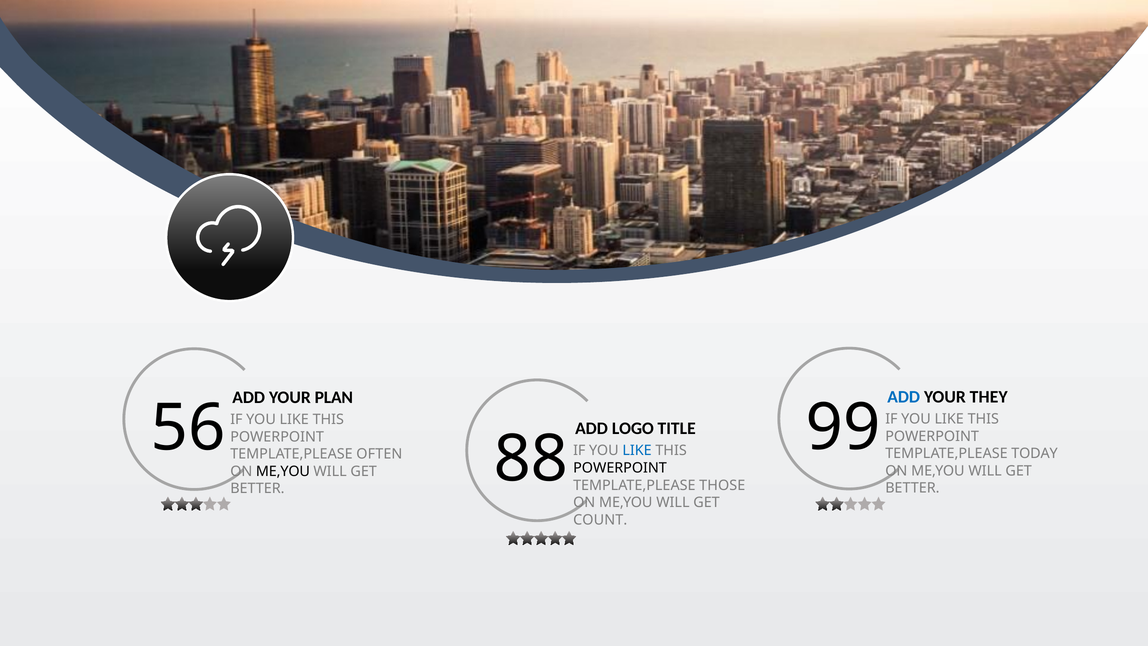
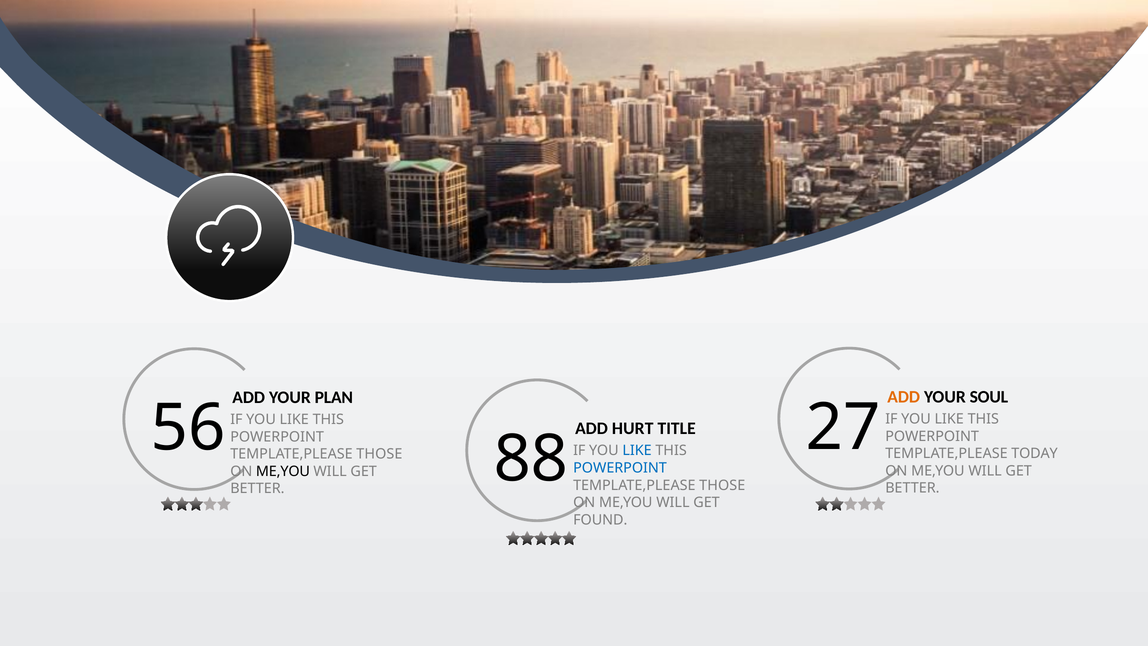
ADD colour: blue -> orange (904, 397)
THEY: THEY -> SOUL (989, 397)
LOGO: LOGO -> HURT (633, 428)
99: 99 -> 27 (843, 427)
OFTEN: OFTEN -> THOSE (379, 454)
POWERPOINT colour: black -> blue (620, 468)
COUNT: COUNT -> FOUND (600, 520)
